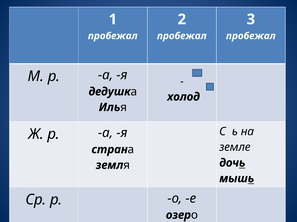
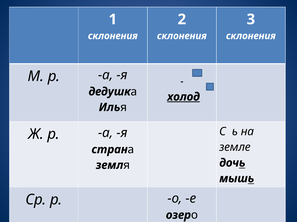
пробежал: пробежал -> склонения (113, 36)
пробежал: пробежал -> склонения (182, 36)
пробежал: пробежал -> склонения (251, 36)
холод underline: none -> present (184, 97)
